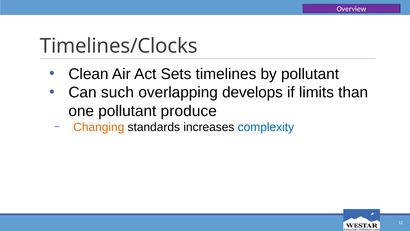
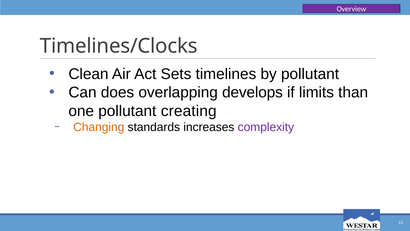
such: such -> does (118, 92)
produce: produce -> creating (189, 111)
complexity colour: blue -> purple (266, 127)
